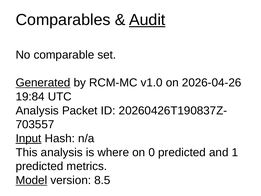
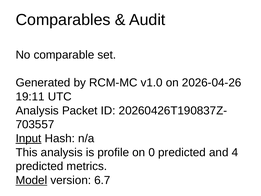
Audit underline: present -> none (147, 20)
Generated underline: present -> none (43, 83)
19:84: 19:84 -> 19:11 (30, 97)
where: where -> profile (113, 152)
1: 1 -> 4 (235, 152)
8.5: 8.5 -> 6.7 (102, 180)
